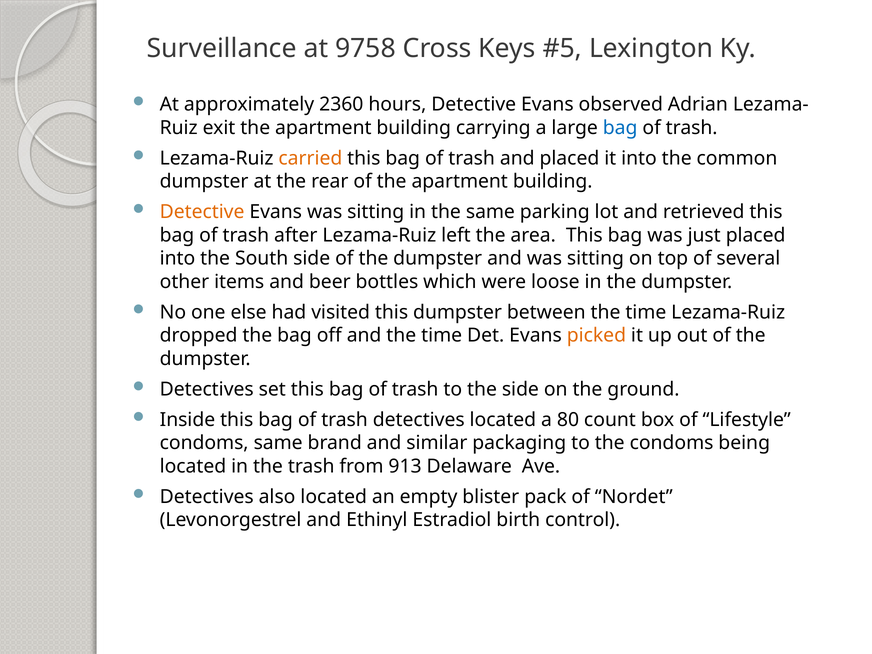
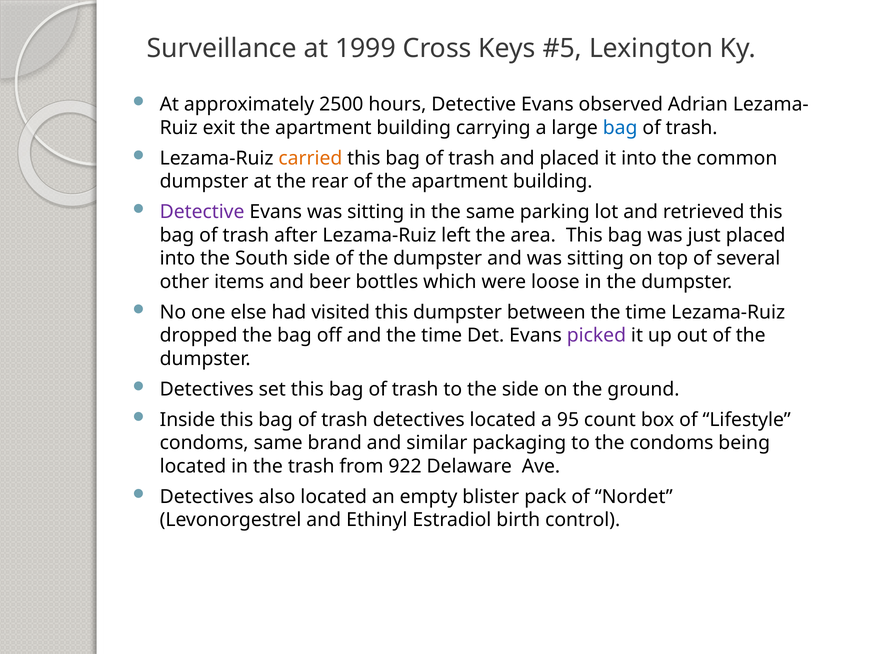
9758: 9758 -> 1999 (365, 48)
2360: 2360 -> 2500 (341, 104)
Detective colour: orange -> purple (202, 212)
picked colour: orange -> purple (596, 335)
80: 80 -> 95 (568, 420)
913: 913 -> 922 (405, 466)
